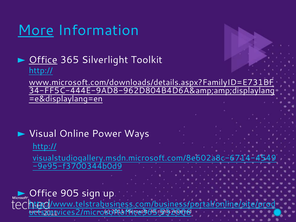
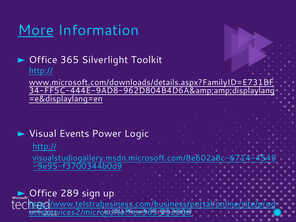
Office underline: present -> none (43, 60)
Online: Online -> Events (74, 134)
Ways: Ways -> Logic (137, 134)
905: 905 -> 289 (70, 193)
